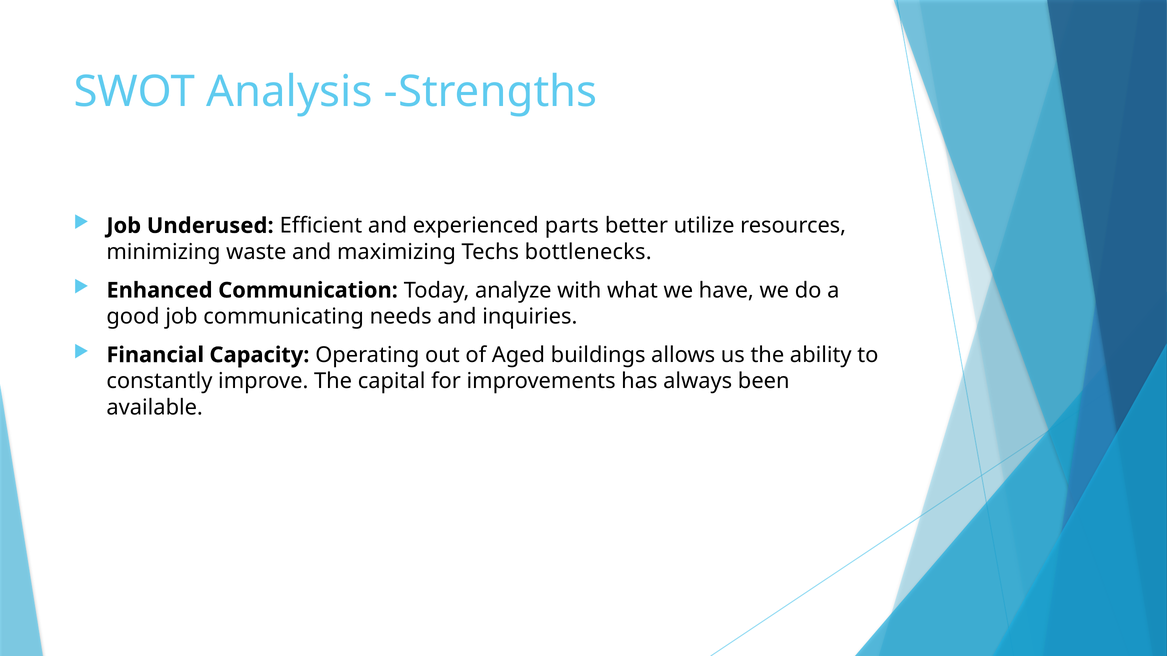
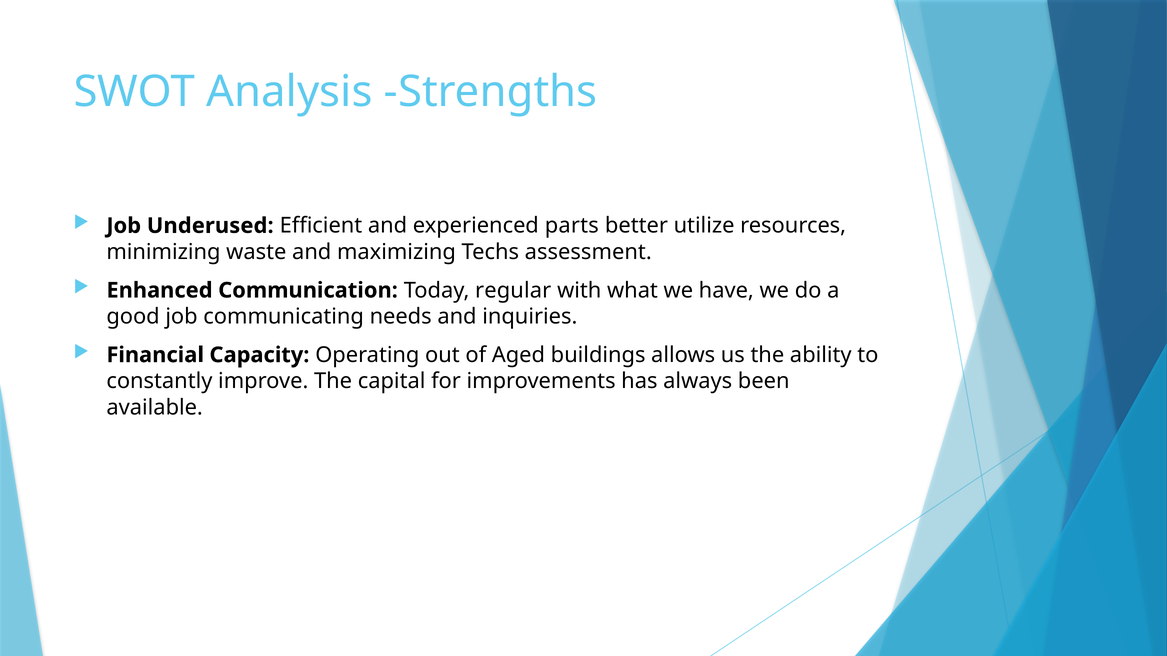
bottlenecks: bottlenecks -> assessment (588, 252)
analyze: analyze -> regular (513, 291)
